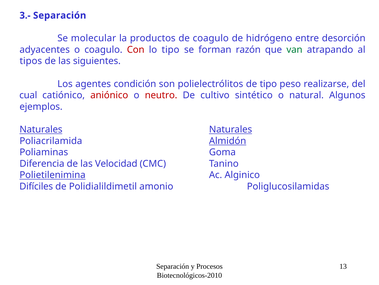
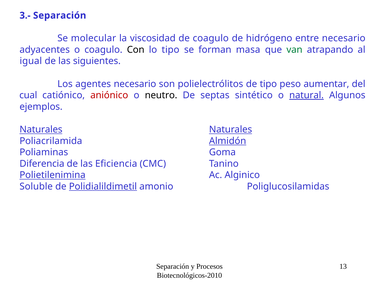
productos: productos -> viscosidad (153, 38)
entre desorción: desorción -> necesario (344, 38)
Con colour: red -> black (136, 50)
razón: razón -> masa (248, 50)
tipos: tipos -> igual (31, 61)
agentes condición: condición -> necesario (135, 84)
realizarse: realizarse -> aumentar (326, 84)
neutro colour: red -> black (161, 95)
cultivo: cultivo -> septas (215, 95)
natural underline: none -> present (306, 95)
Velocidad: Velocidad -> Eficiencia (116, 163)
Difíciles: Difíciles -> Soluble (36, 186)
Polidialildimetil underline: none -> present (103, 186)
